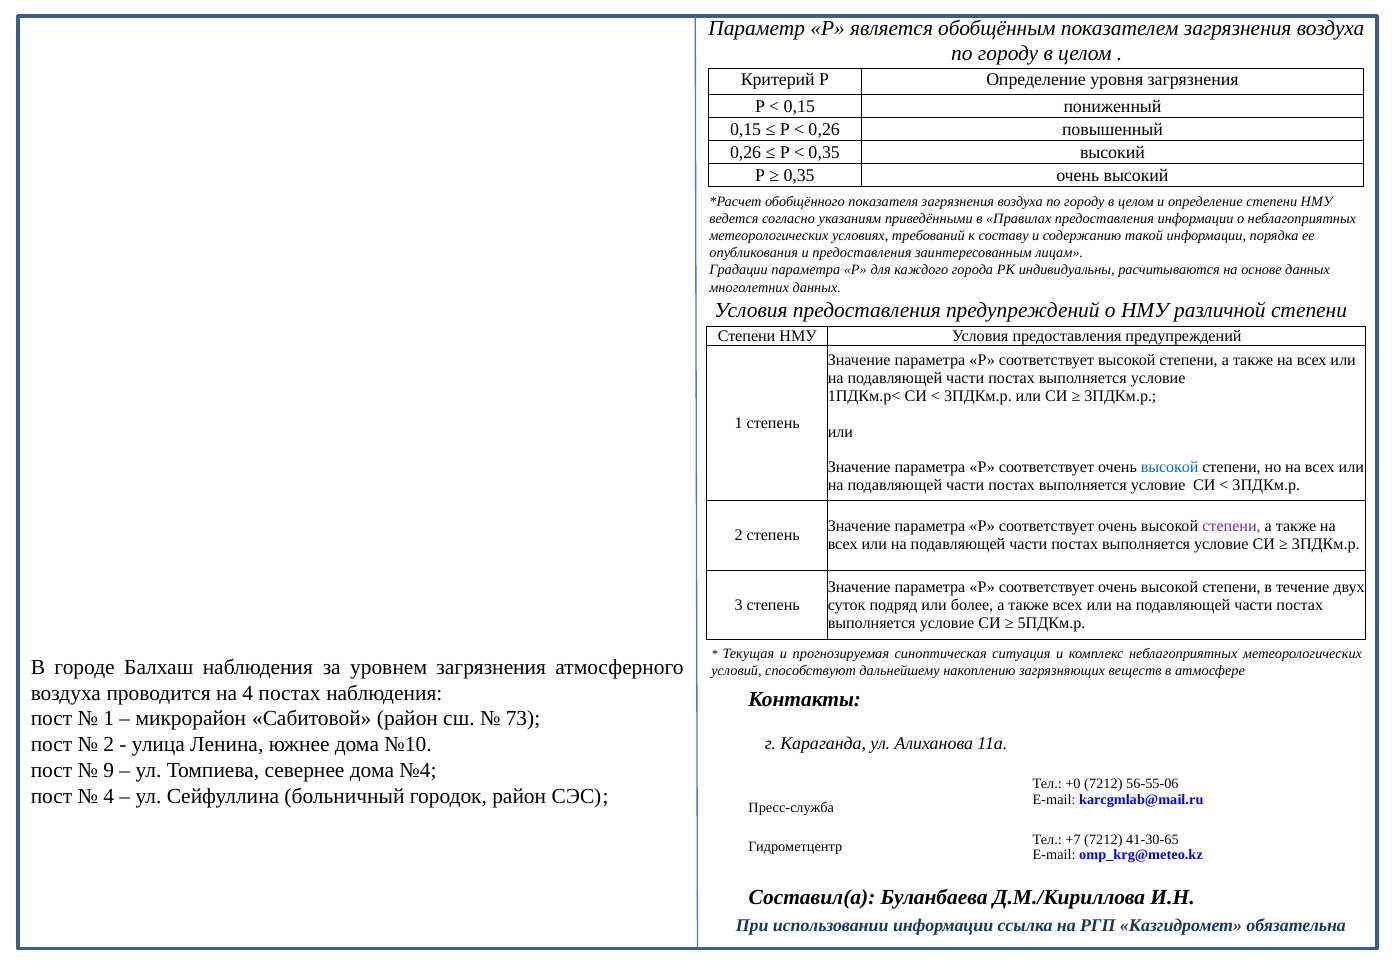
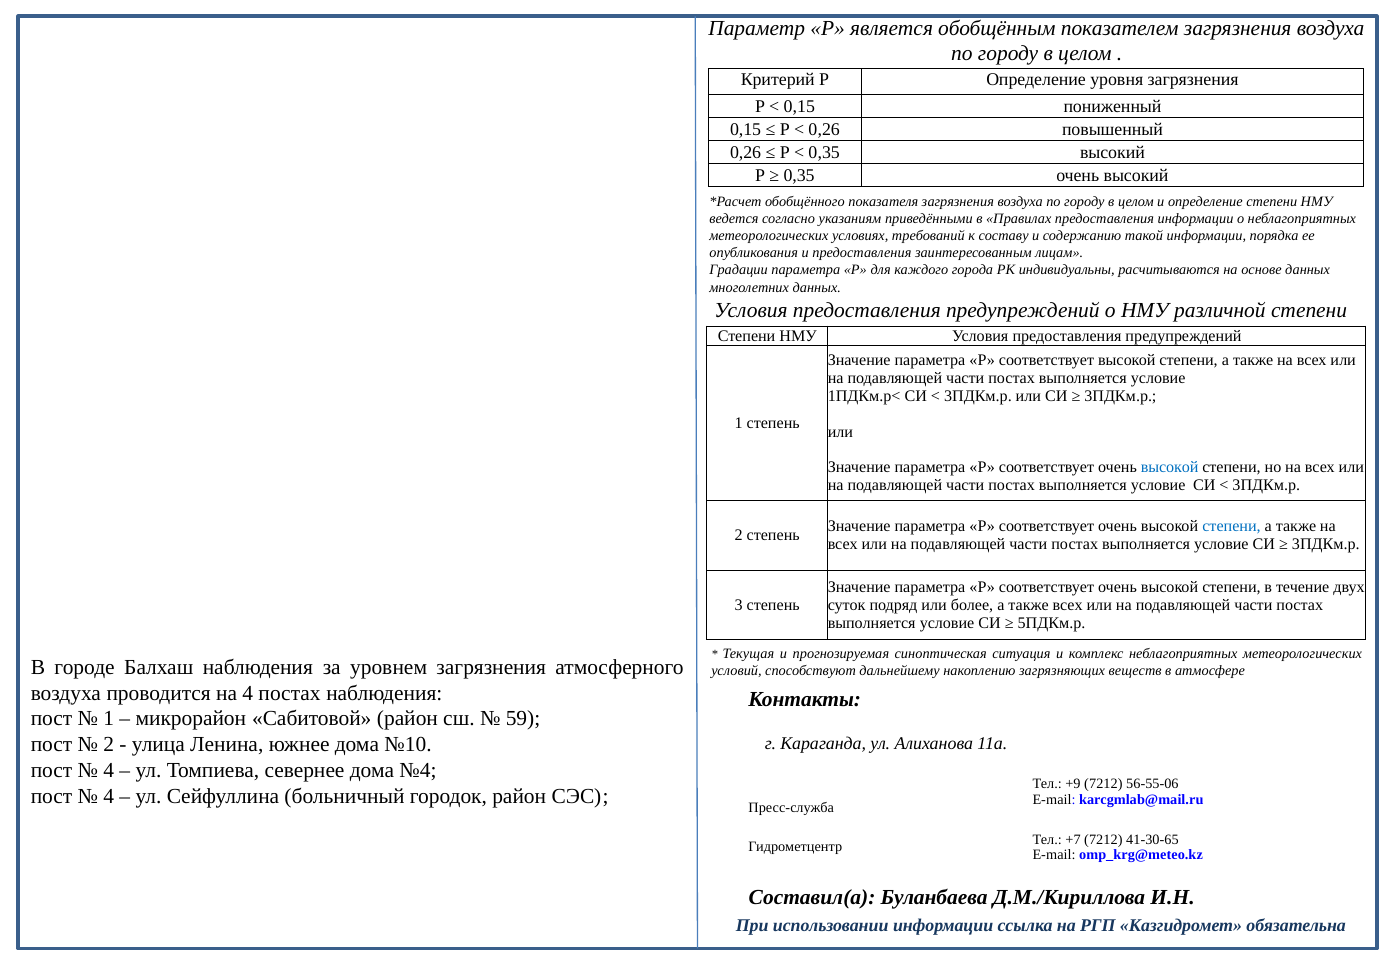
степени colour: purple -> blue (1232, 527)
73: 73 -> 59 (523, 719)
9: 9 -> 4 (109, 771)
+0: +0 -> +9 (1073, 784)
